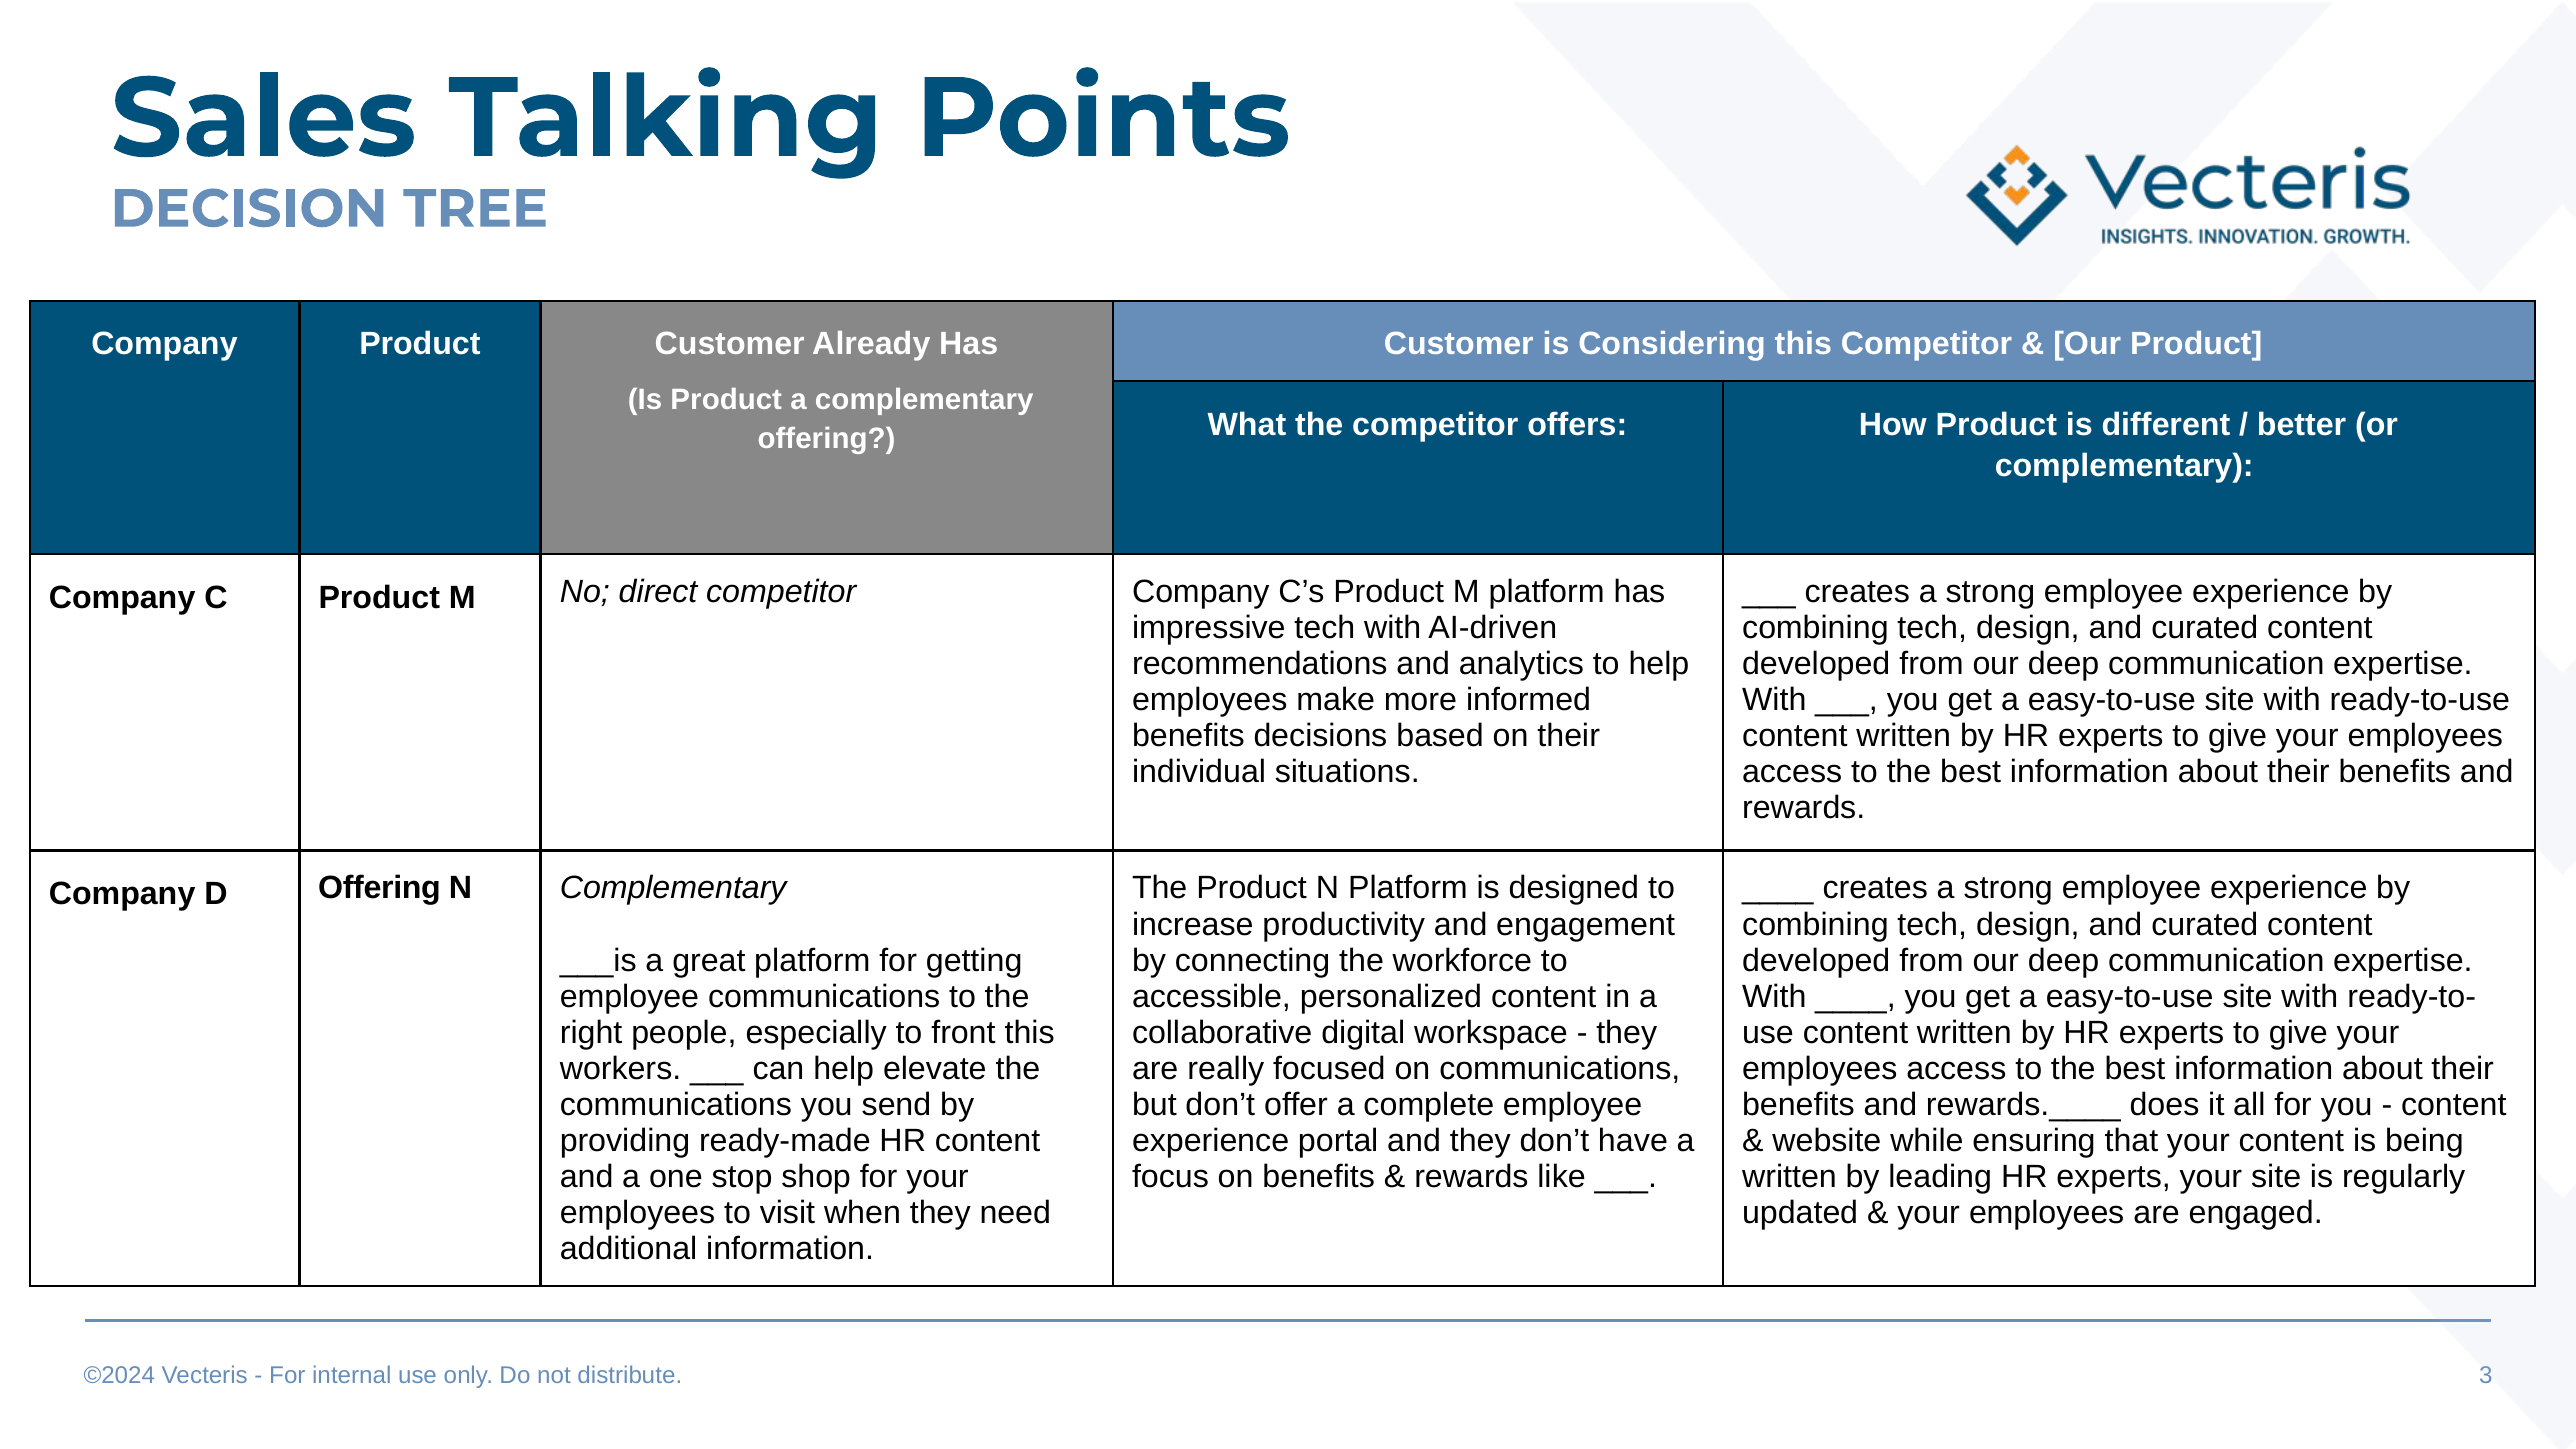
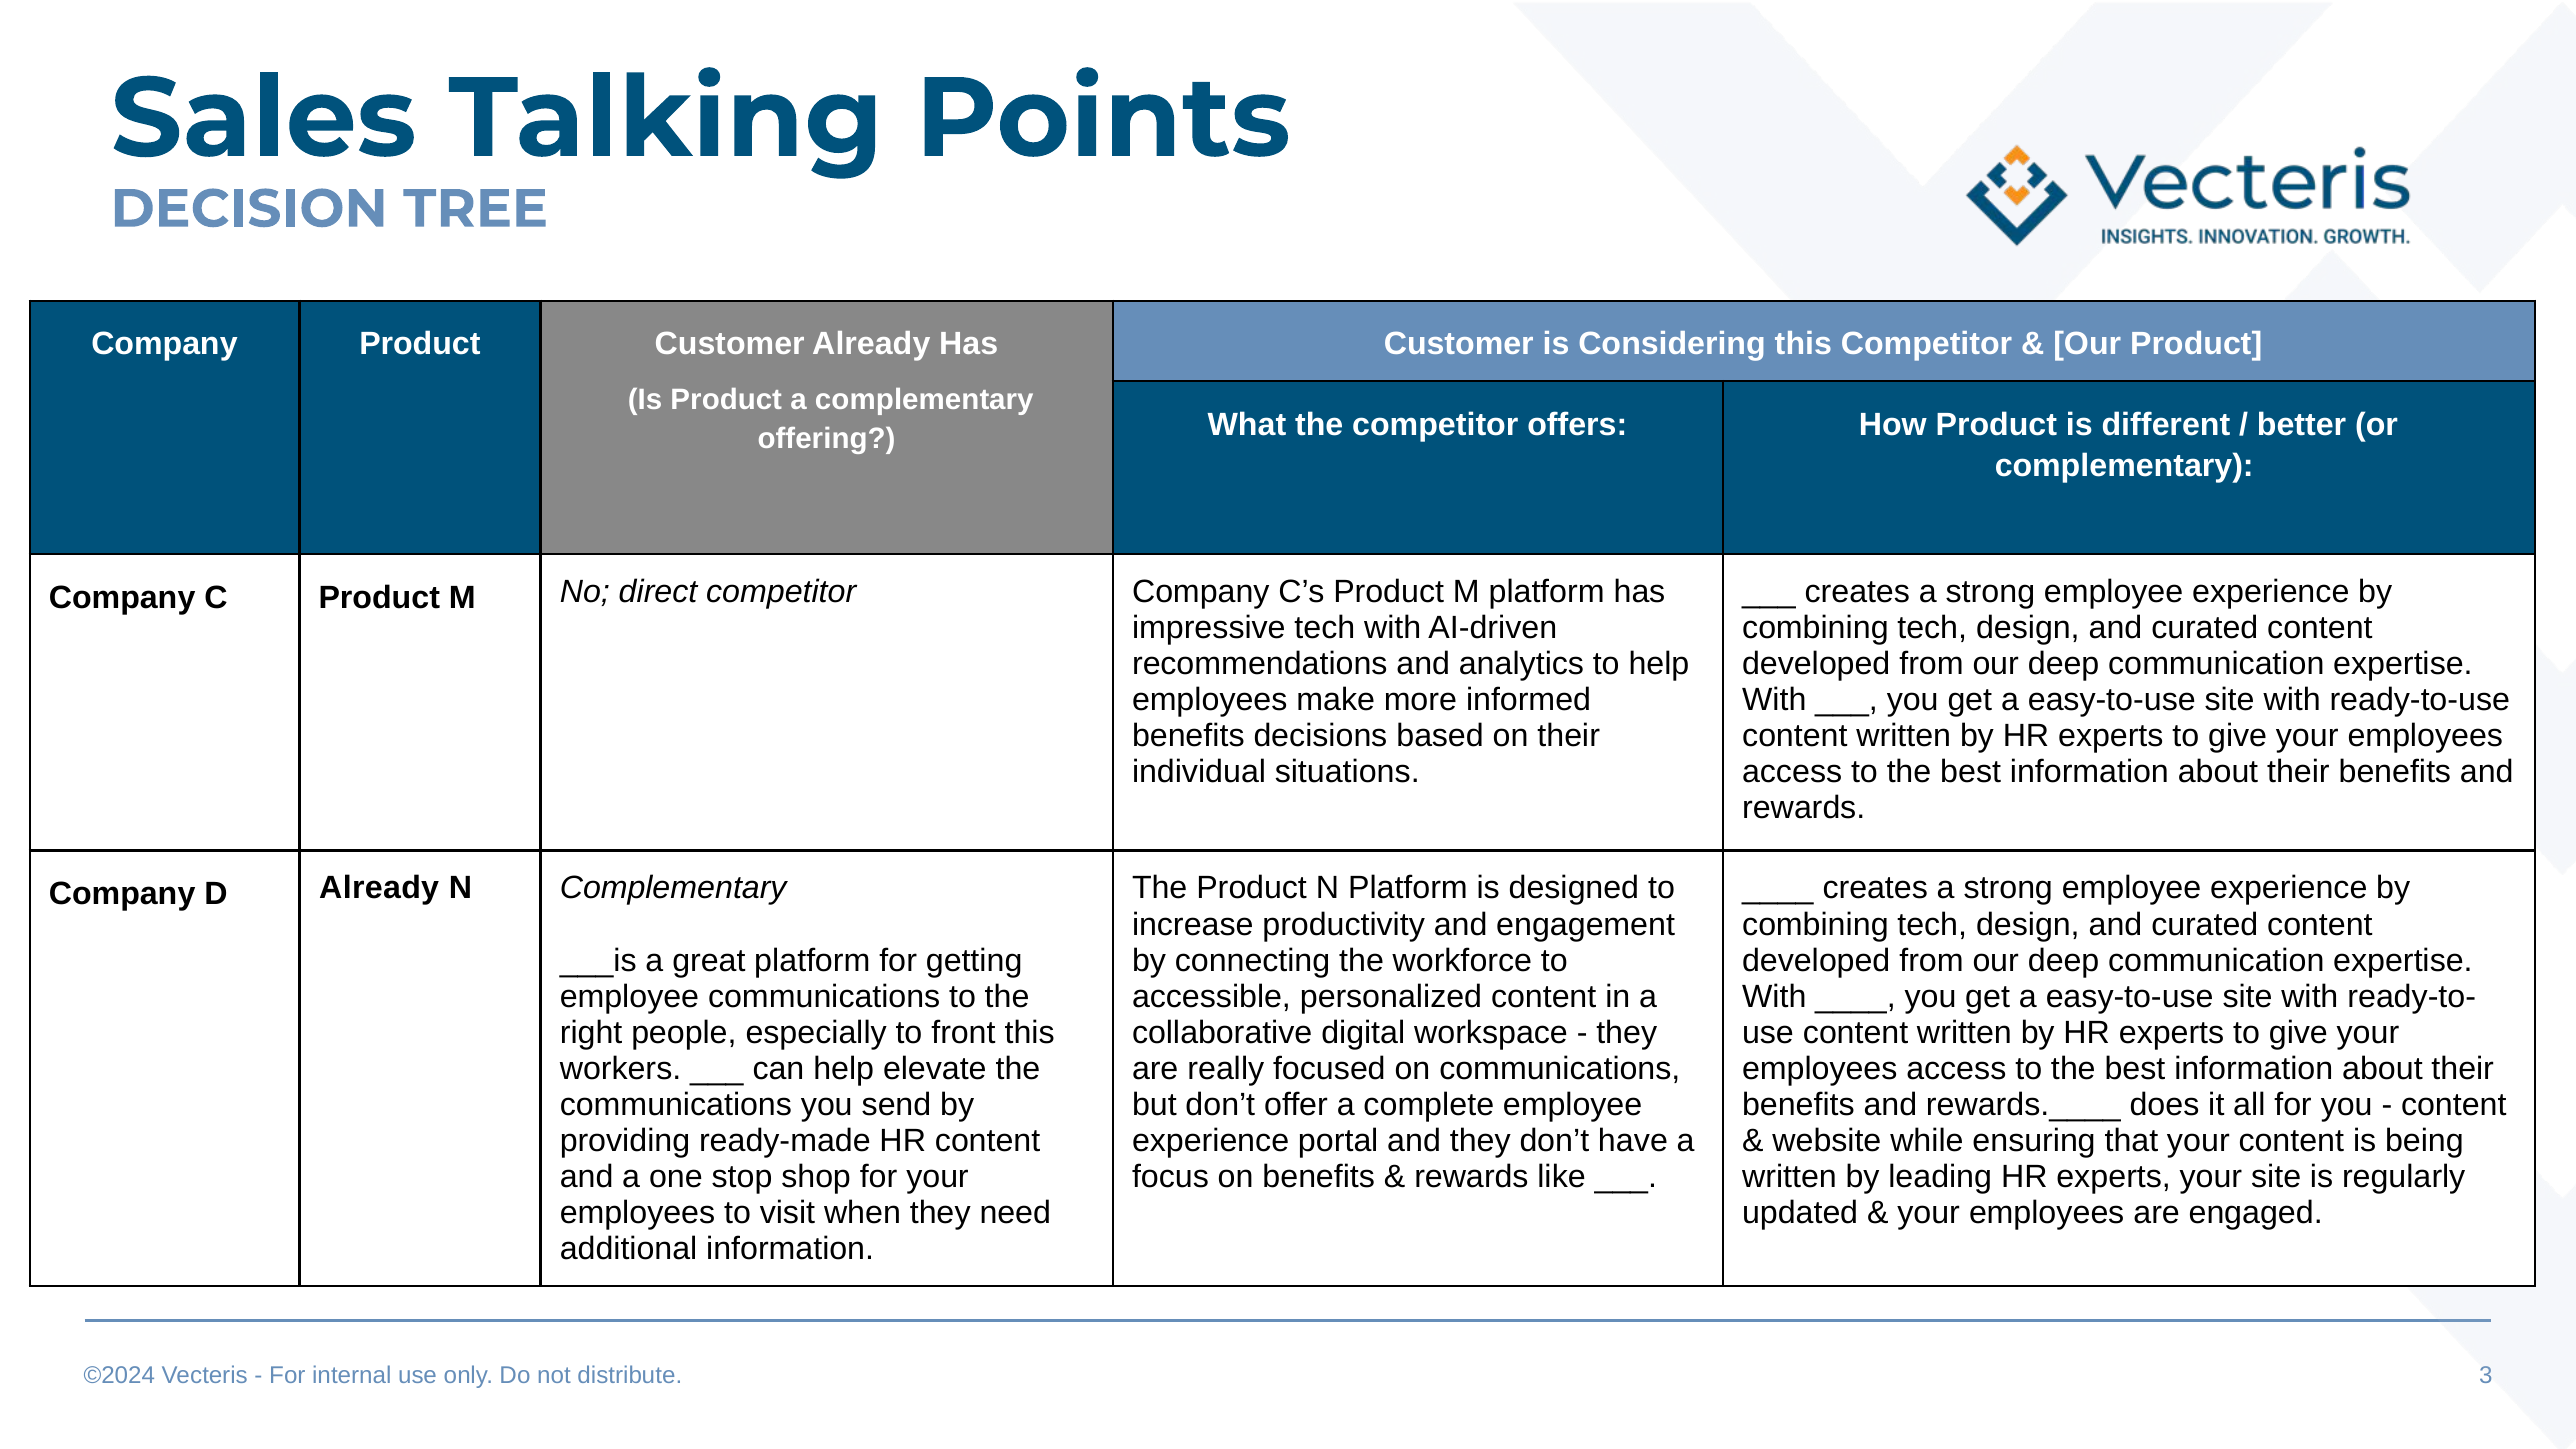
D Offering: Offering -> Already (379, 888)
